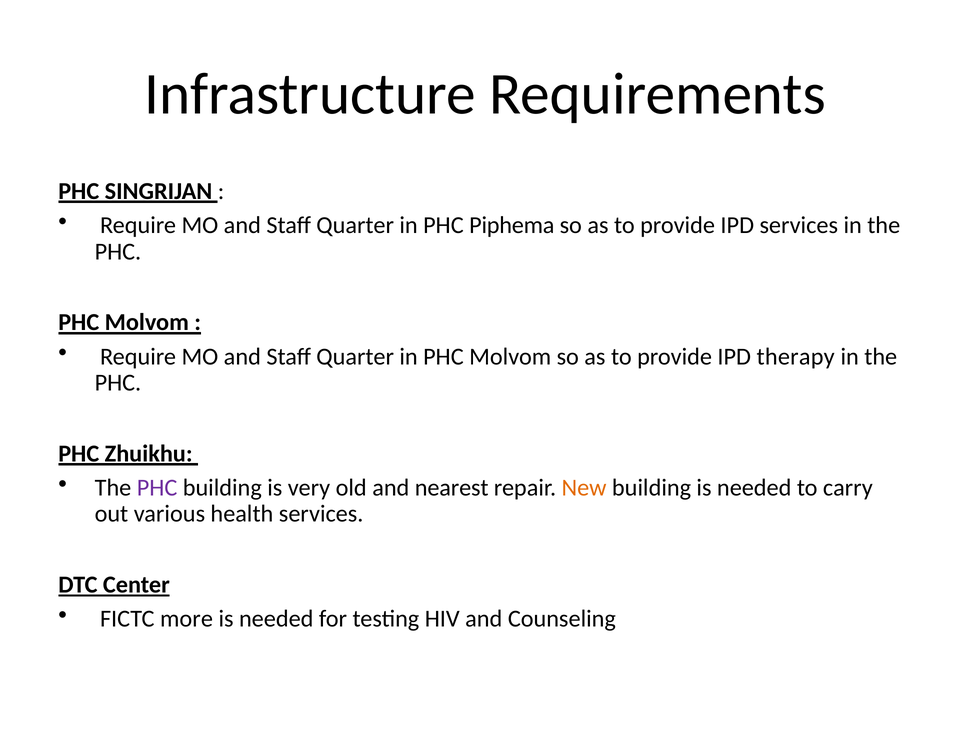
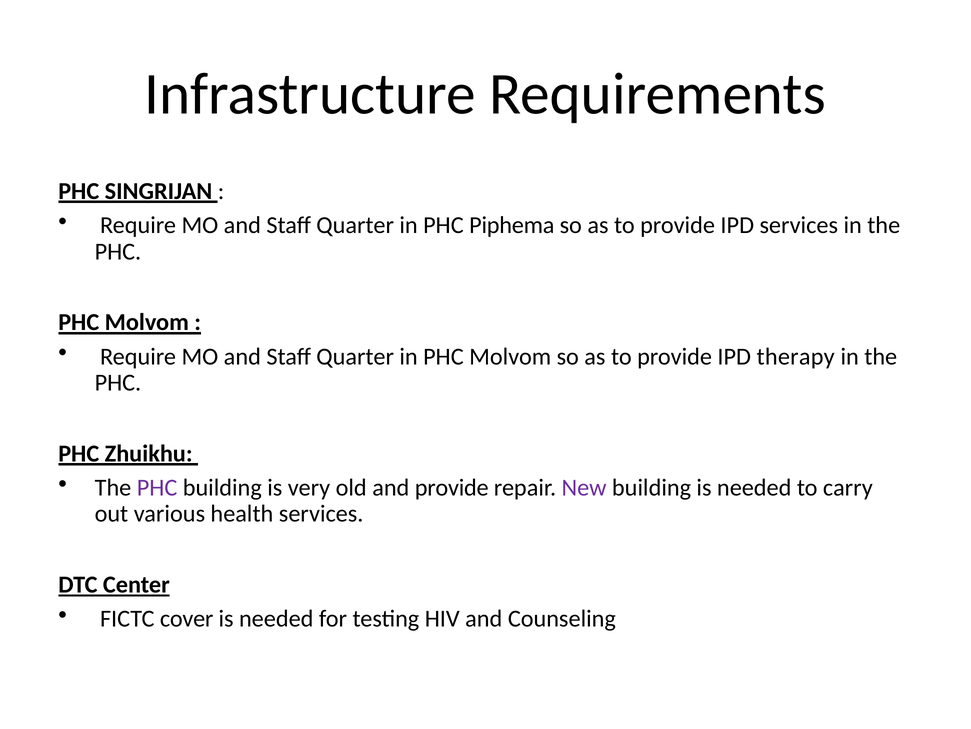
and nearest: nearest -> provide (452, 487)
New colour: orange -> purple (584, 487)
more: more -> cover (187, 618)
